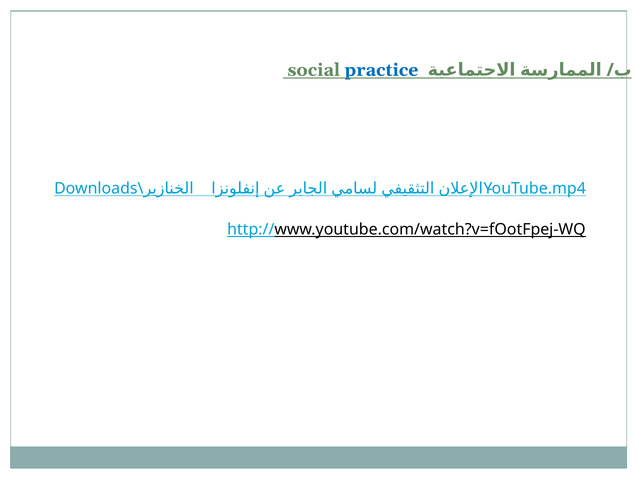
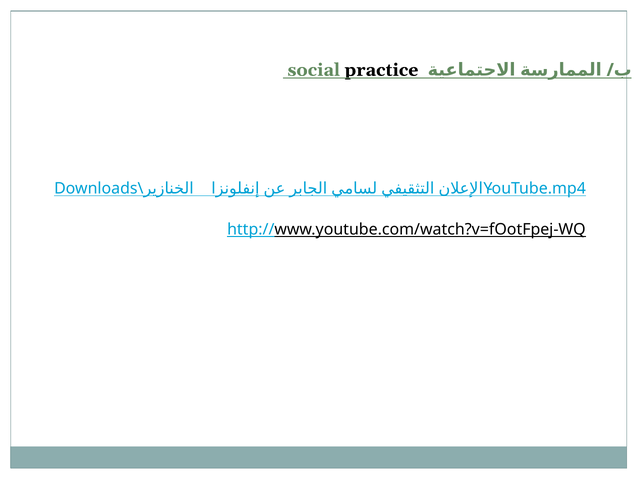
practice colour: blue -> black (382, 70)
